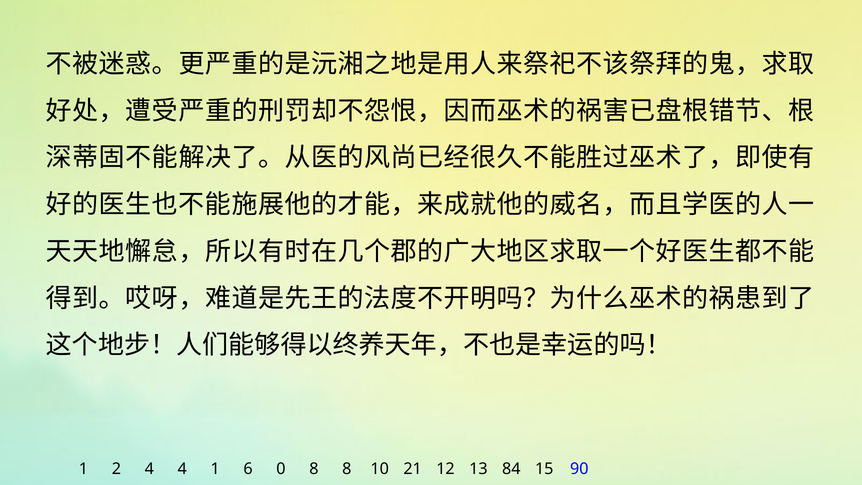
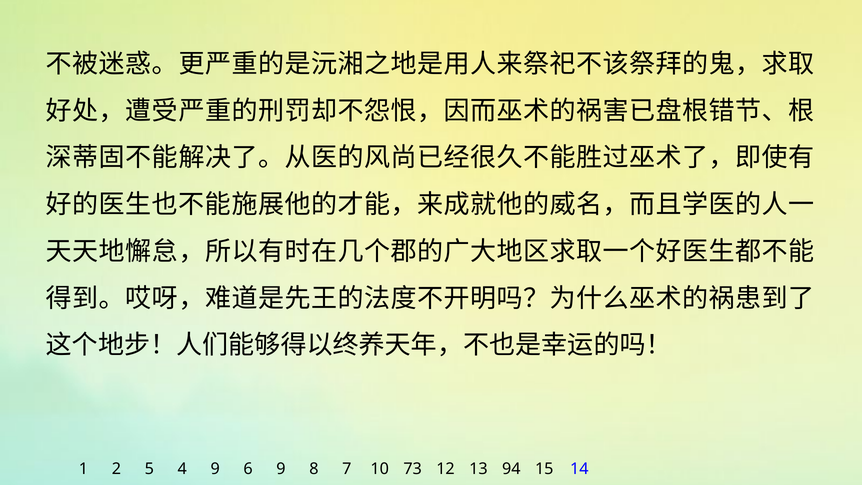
2 4: 4 -> 5 (149, 469)
4 1: 1 -> 9 (215, 469)
6 0: 0 -> 9 (281, 469)
8 8: 8 -> 7 (347, 469)
21: 21 -> 73 (413, 469)
84: 84 -> 94 (511, 469)
90: 90 -> 14 (579, 469)
